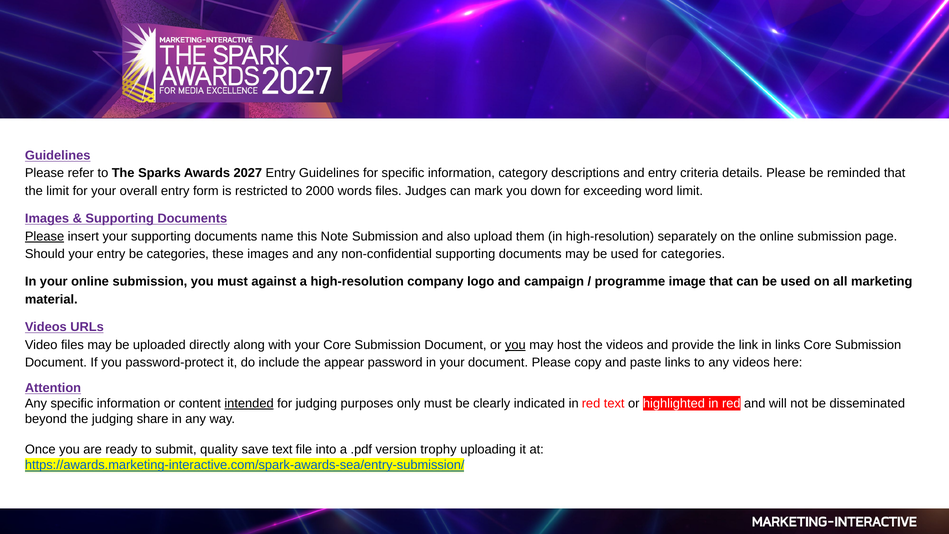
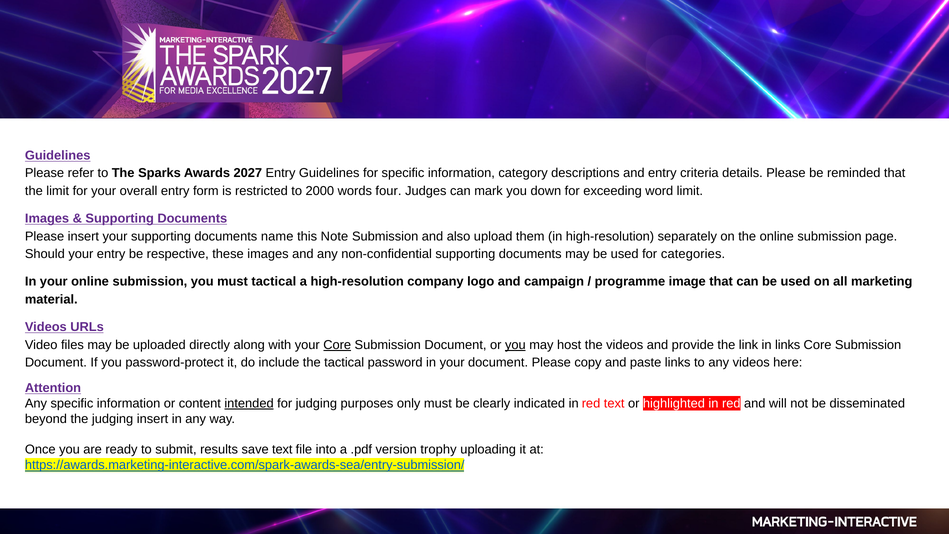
words files: files -> four (389, 191)
Please underline: present -> none (45, 236)
be categories: categories -> respective (178, 254)
must against: against -> tactical (274, 282)
Core underline: none -> present (337, 345)
the appear: appear -> tactical (344, 362)
judging share: share -> insert (153, 419)
quality: quality -> results (219, 450)
